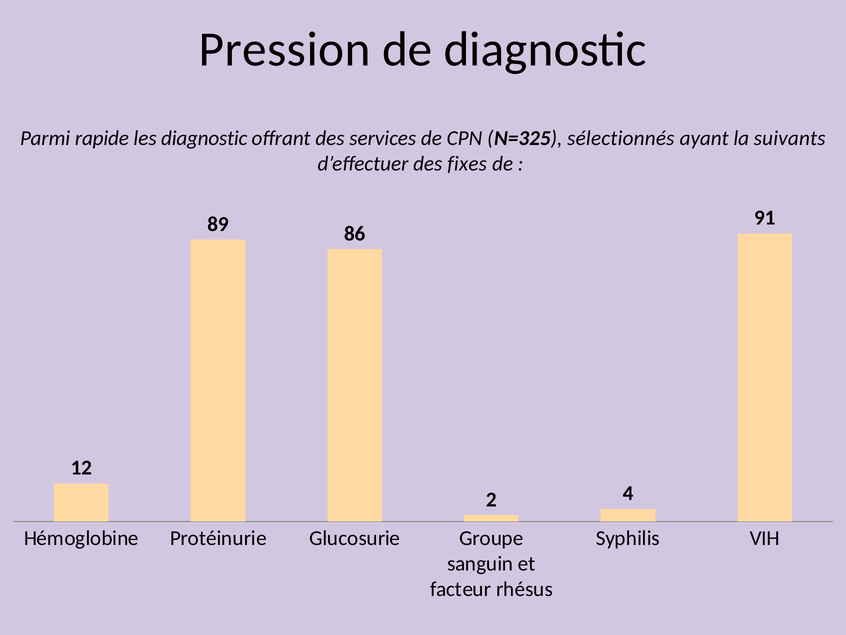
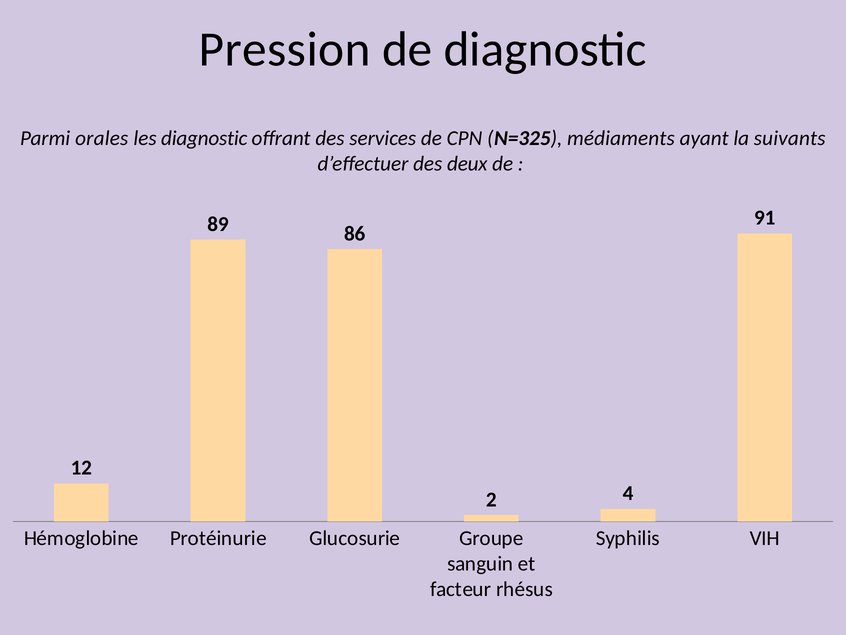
rapide: rapide -> orales (102, 138)
sélectionnés: sélectionnés -> médiaments (621, 138)
fixes: fixes -> deux (467, 164)
